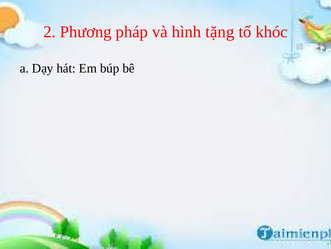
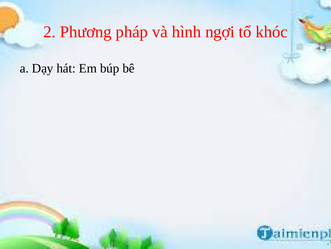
tặng: tặng -> ngợi (220, 32)
